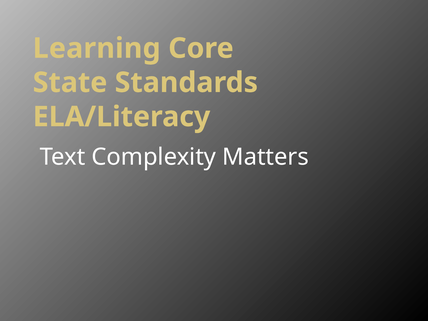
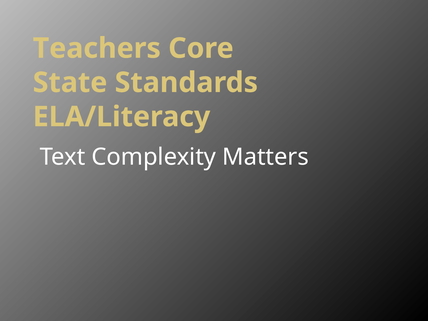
Learning: Learning -> Teachers (97, 48)
